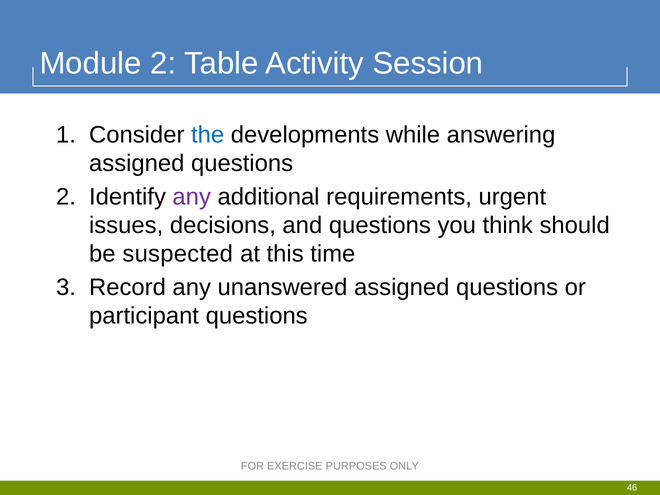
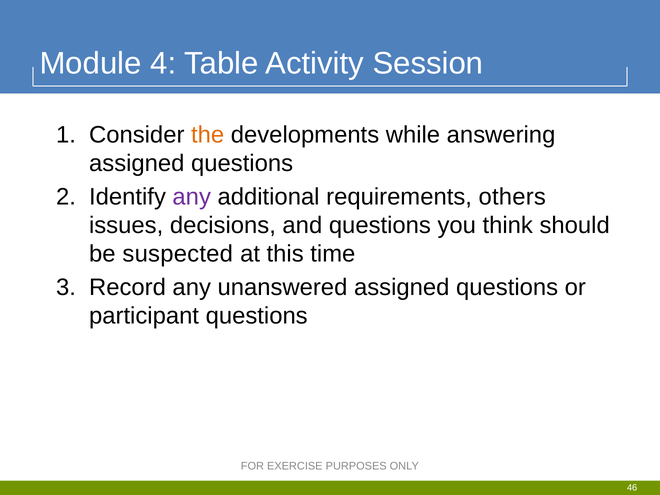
Module 2: 2 -> 4 (163, 63)
the colour: blue -> orange (208, 135)
urgent: urgent -> others (512, 197)
